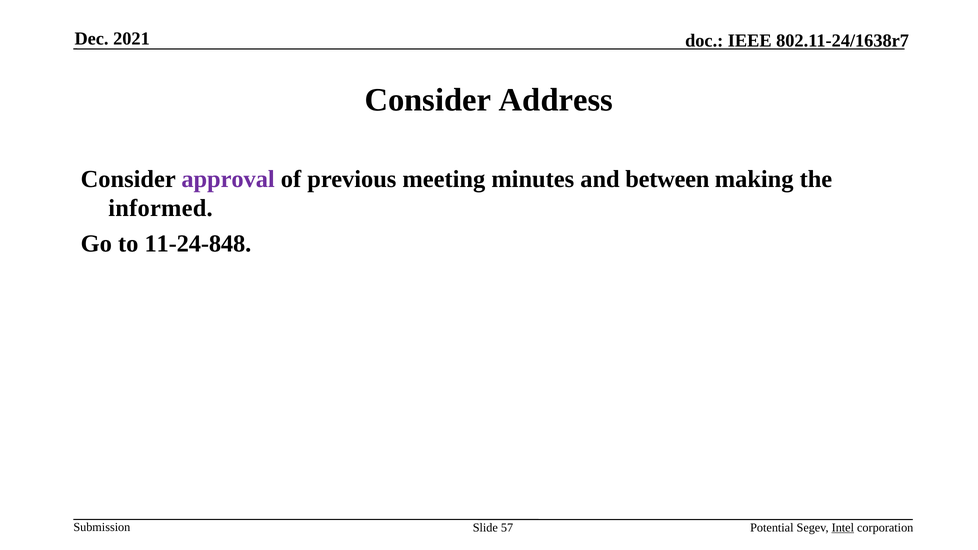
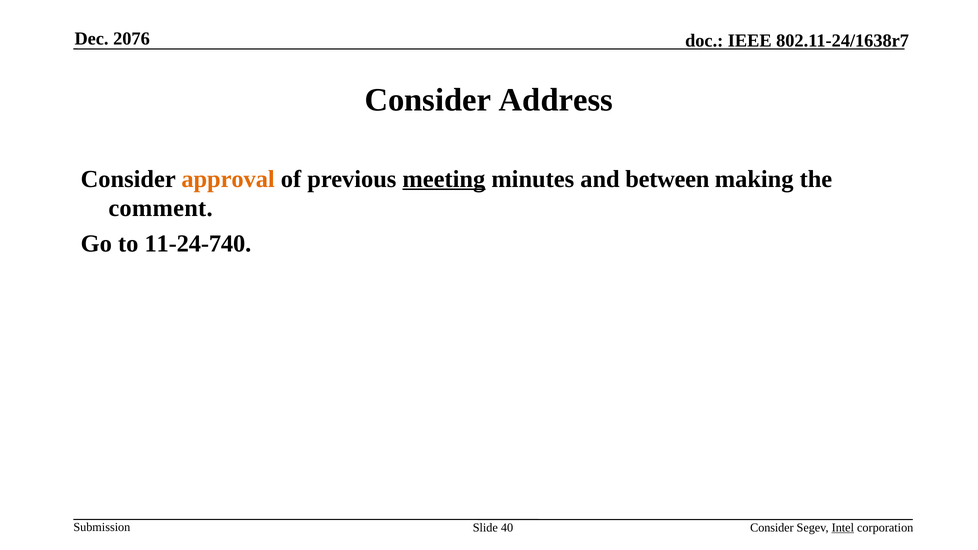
2021: 2021 -> 2076 (131, 39)
approval colour: purple -> orange (228, 179)
meeting underline: none -> present (444, 179)
informed: informed -> comment (161, 208)
11-24-848: 11-24-848 -> 11-24-740 (198, 244)
57: 57 -> 40 (507, 528)
Potential: Potential -> Consider (772, 528)
